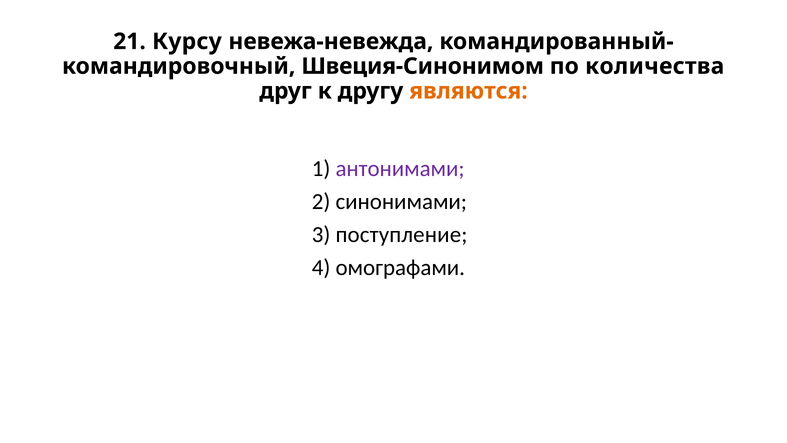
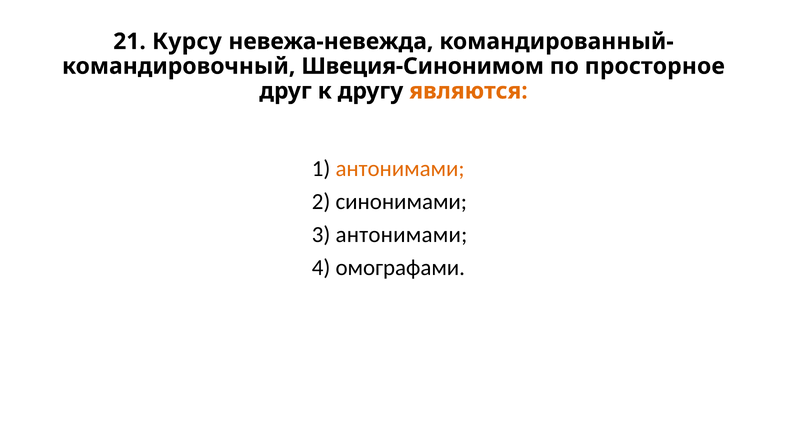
количества: количества -> просторное (655, 66)
антонимами colour: purple -> orange (400, 168)
3 поступление: поступление -> антонимами (401, 234)
